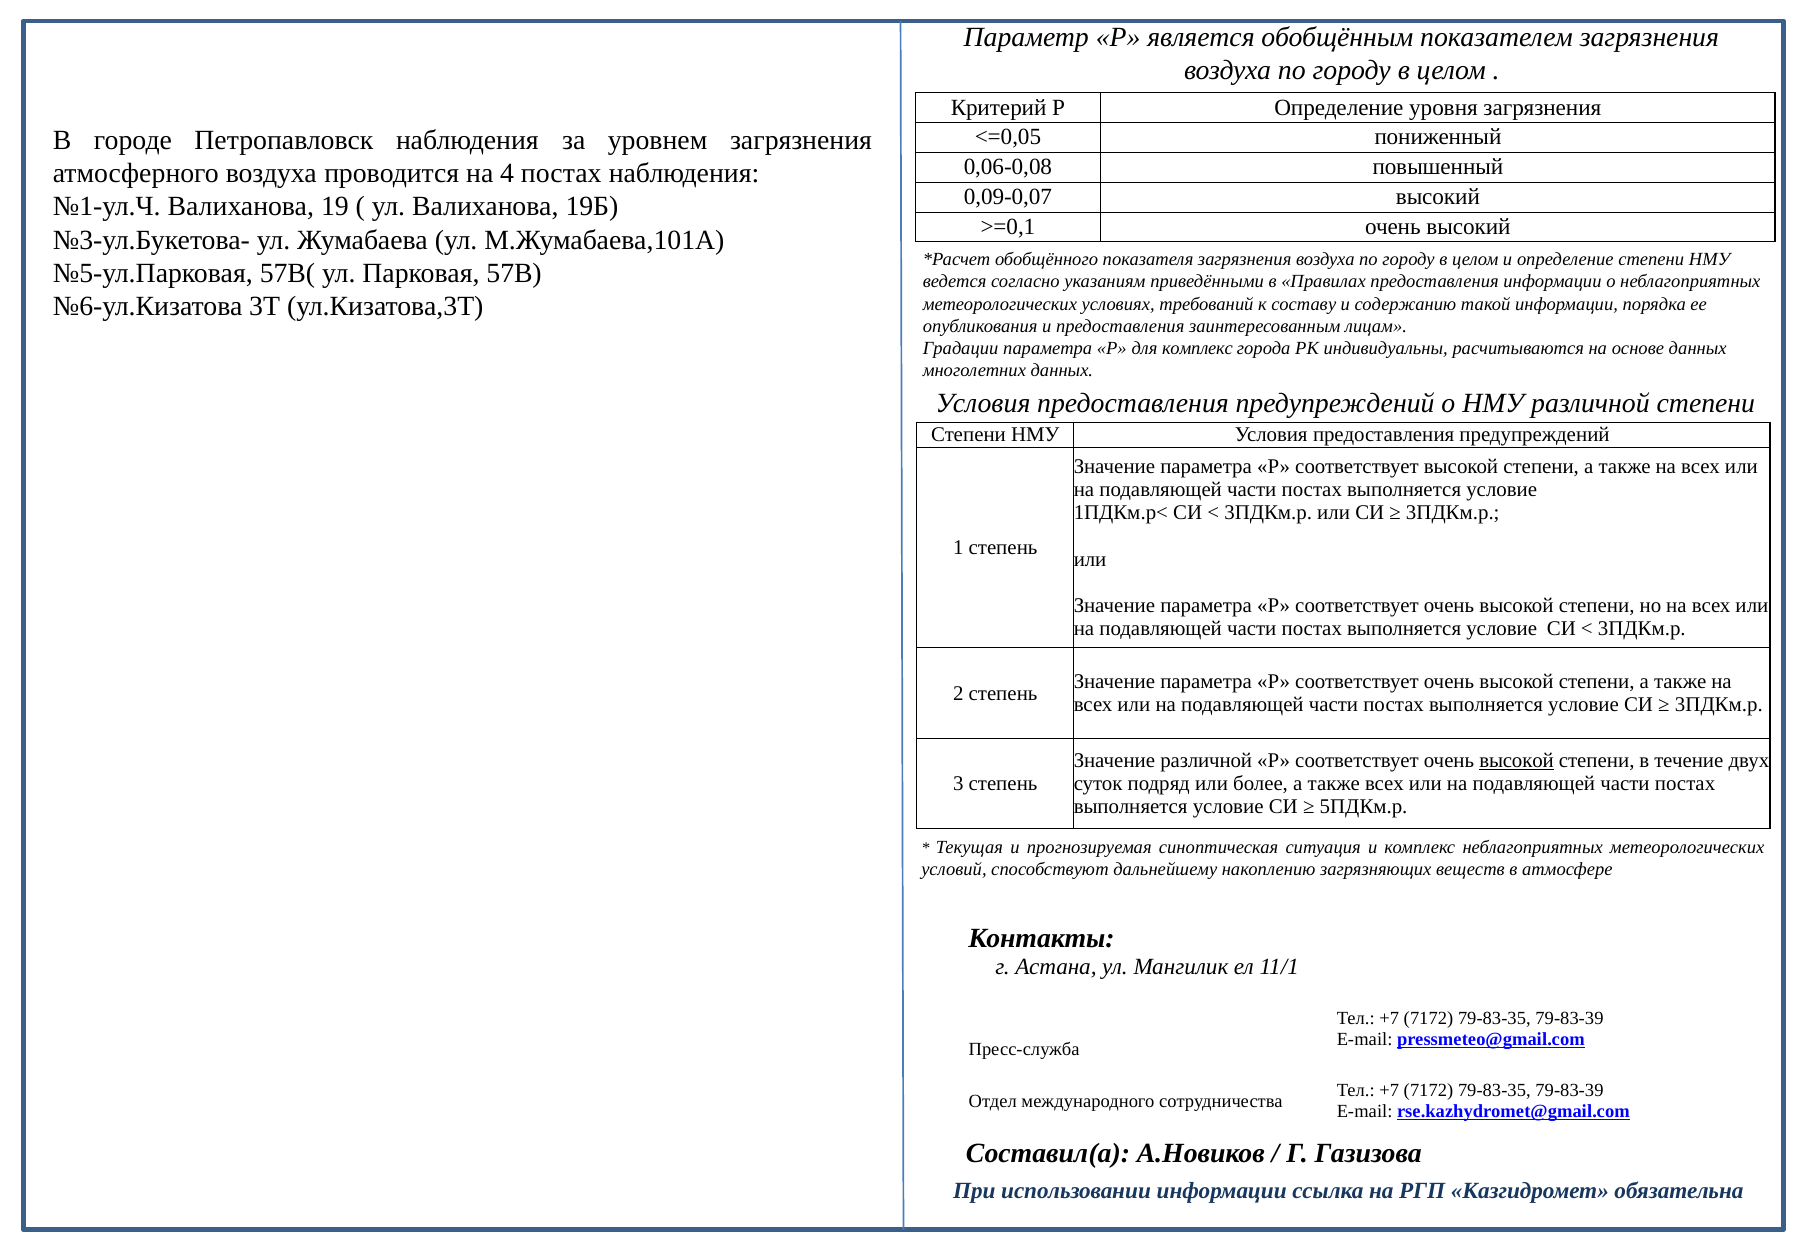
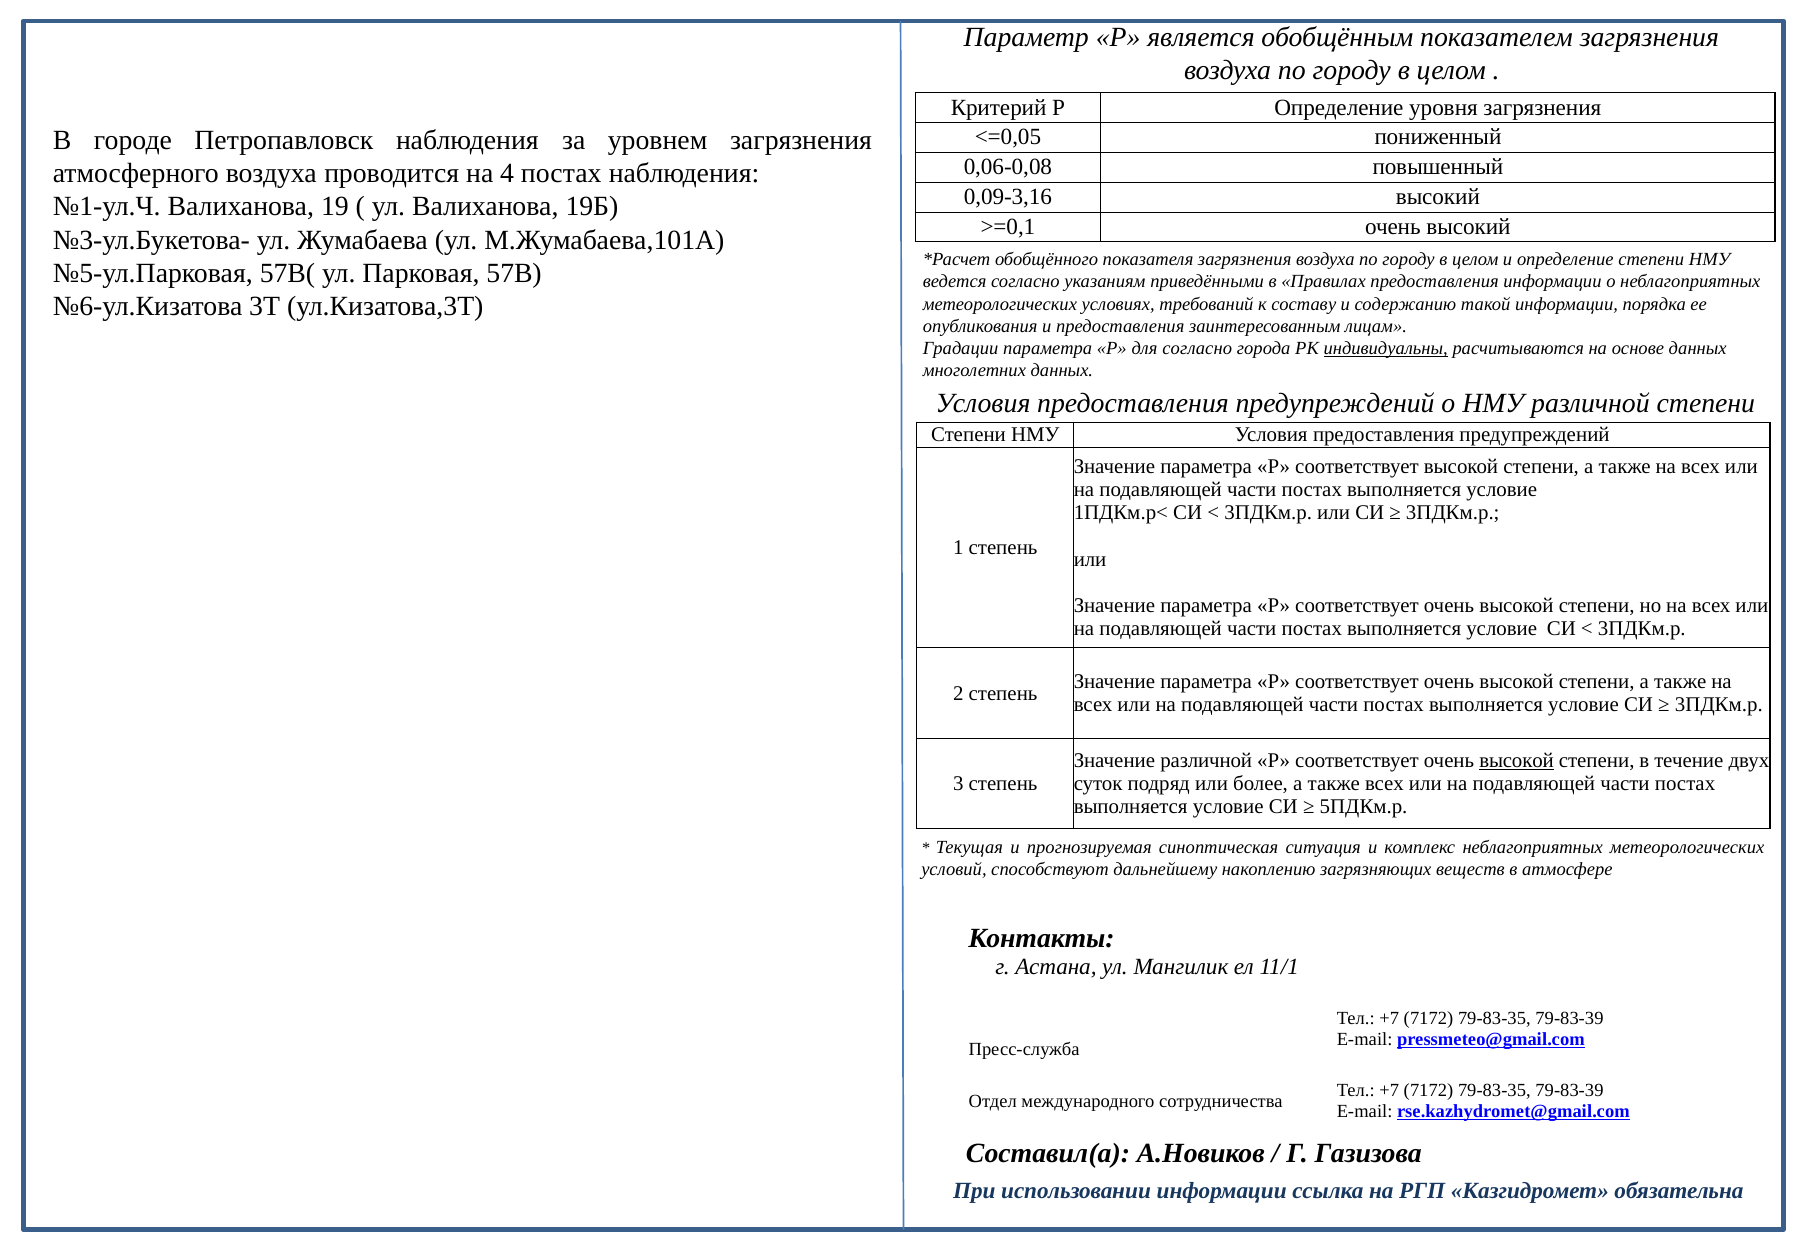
0,09-0,07: 0,09-0,07 -> 0,09-3,16 (1008, 197)
для комплекс: комплекс -> согласно (1197, 348)
индивидуальны underline: none -> present (1386, 348)
